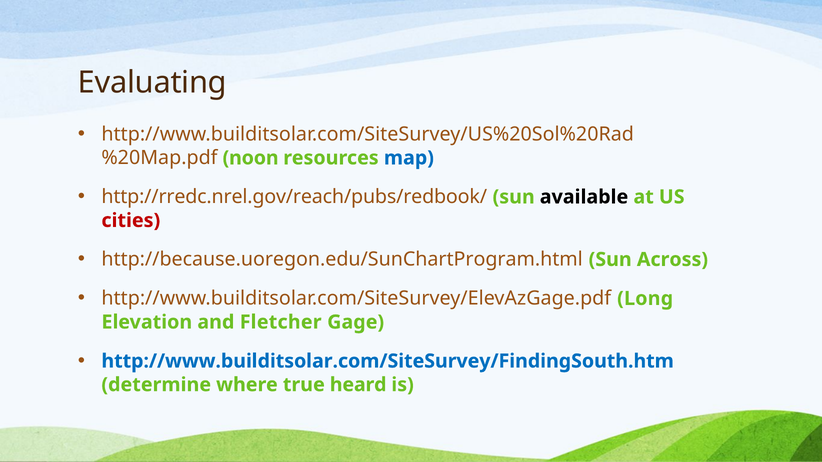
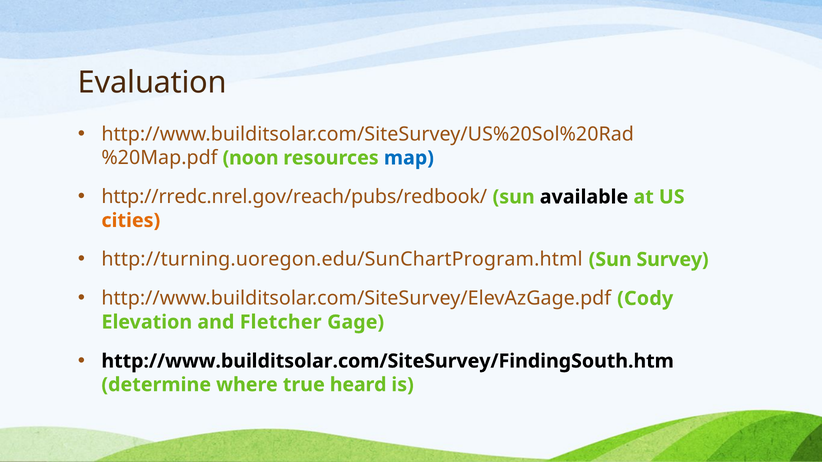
Evaluating: Evaluating -> Evaluation (152, 83)
cities colour: red -> orange (131, 221)
http://because.uoregon.edu/SunChartProgram.html: http://because.uoregon.edu/SunChartProgram.html -> http://turning.uoregon.edu/SunChartProgram.html (342, 260)
Across: Across -> Survey (673, 260)
Long: Long -> Cody (645, 299)
http://www.builditsolar.com/SiteSurvey/FindingSouth.htm colour: blue -> black (388, 361)
